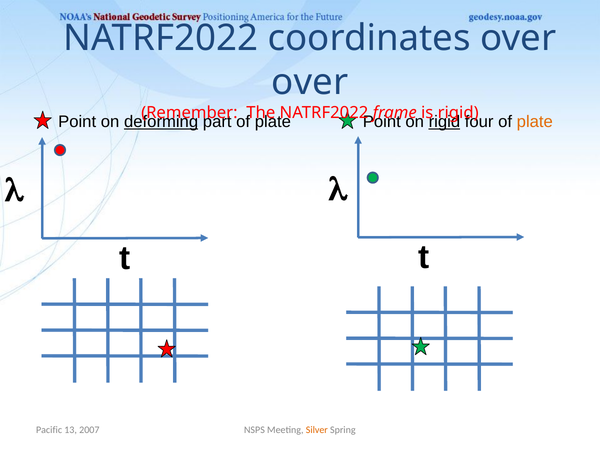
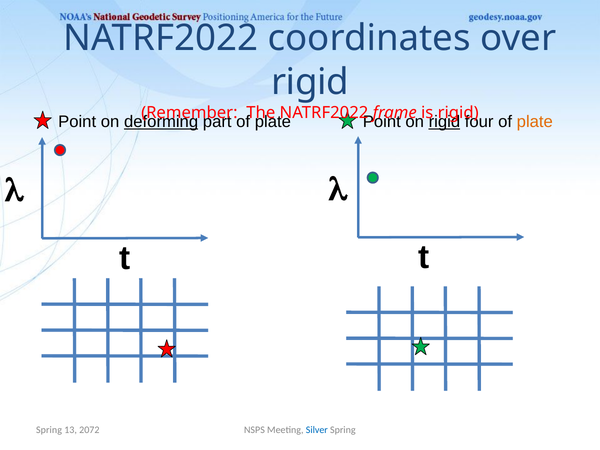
over: over -> rigid (310, 82)
Pacific: Pacific -> Spring (49, 430)
2007: 2007 -> 2072 (89, 430)
Silver colour: orange -> blue (317, 430)
